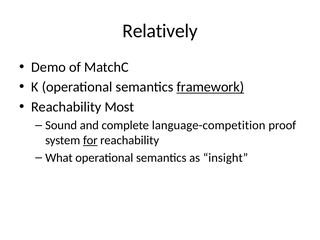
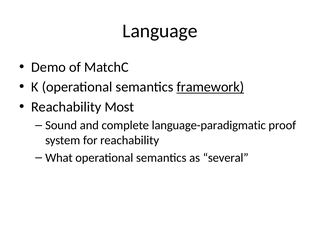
Relatively: Relatively -> Language (160, 31)
language-competition: language-competition -> language-paradigmatic (209, 125)
for underline: present -> none (90, 140)
insight: insight -> several (226, 158)
